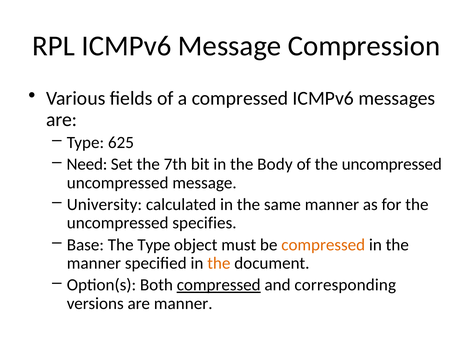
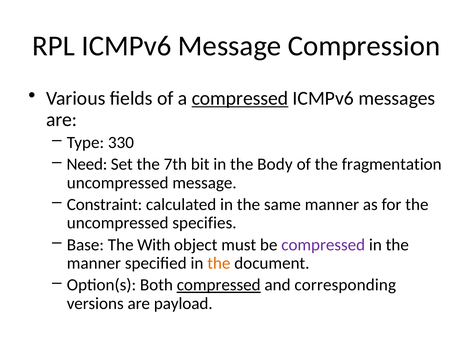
compressed underline: none -> present (240, 98)
625: 625 -> 330 (121, 142)
of the uncompressed: uncompressed -> fragmentation (392, 164)
University: University -> Constraint (105, 204)
The Type: Type -> With (154, 245)
compressed colour: orange -> purple (323, 245)
are manner: manner -> payload (183, 303)
